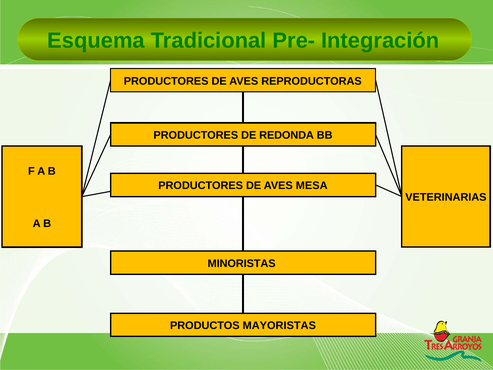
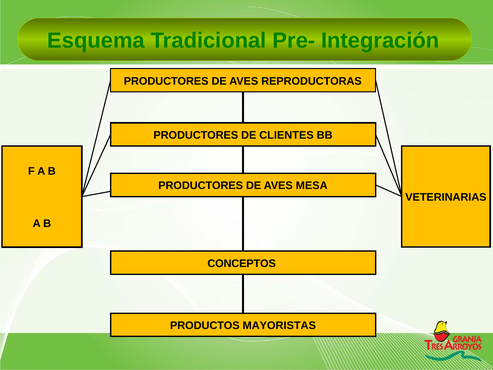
REDONDA: REDONDA -> CLIENTES (286, 135)
MINORISTAS: MINORISTAS -> CONCEPTOS (242, 263)
